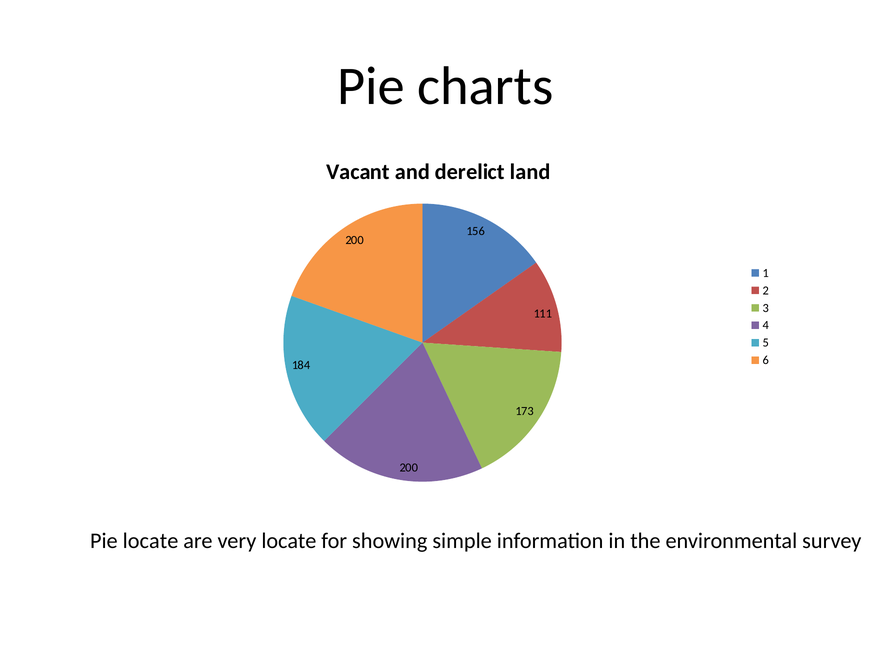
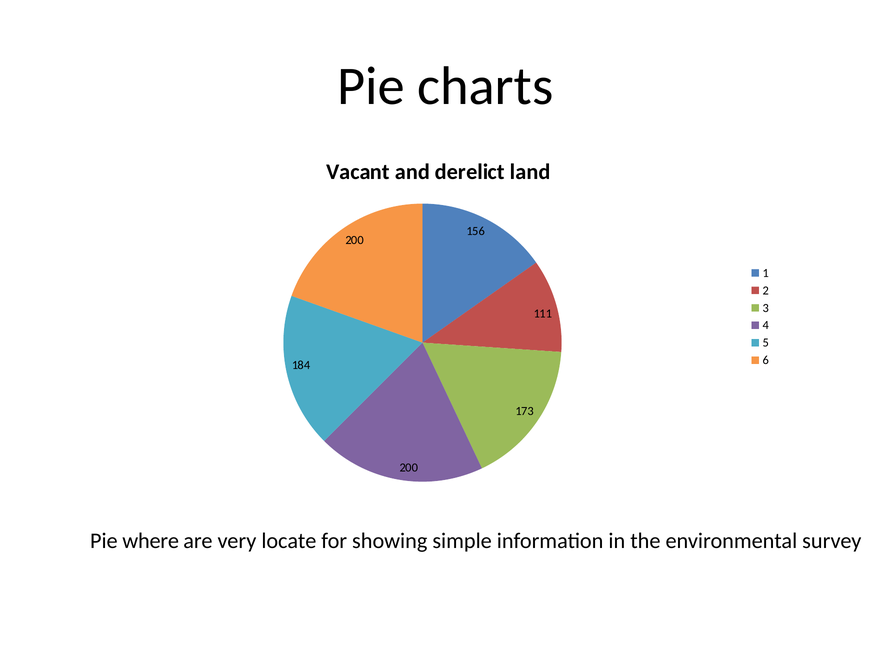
Pie locate: locate -> where (151, 541)
